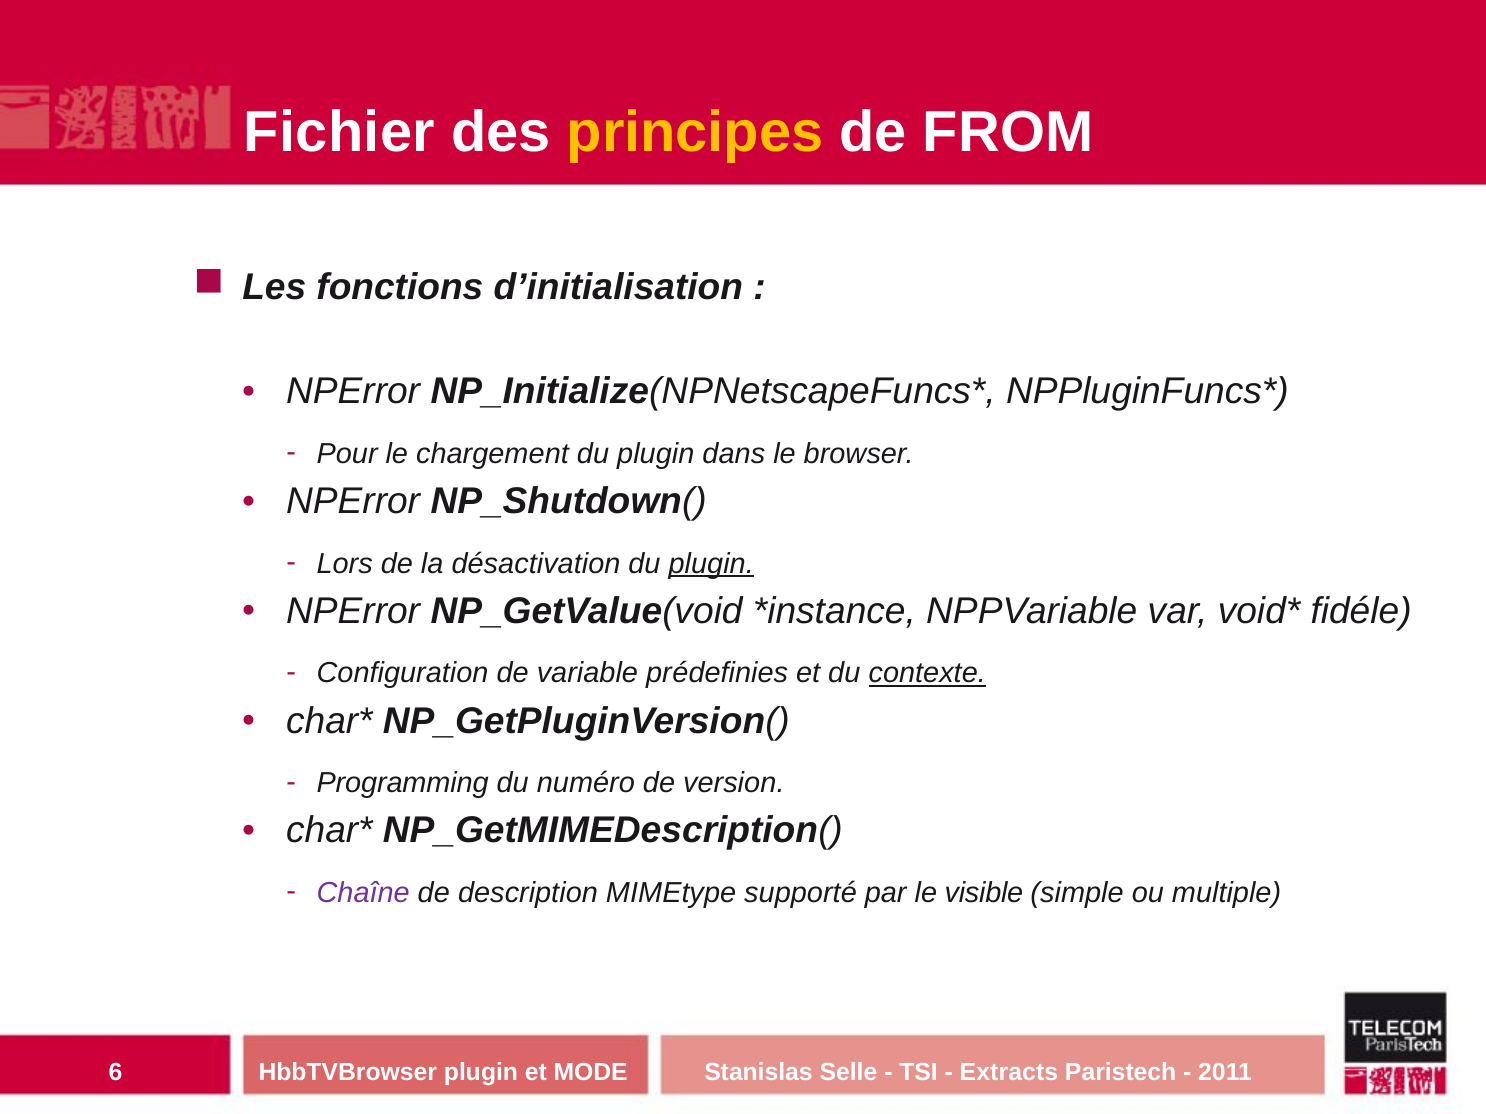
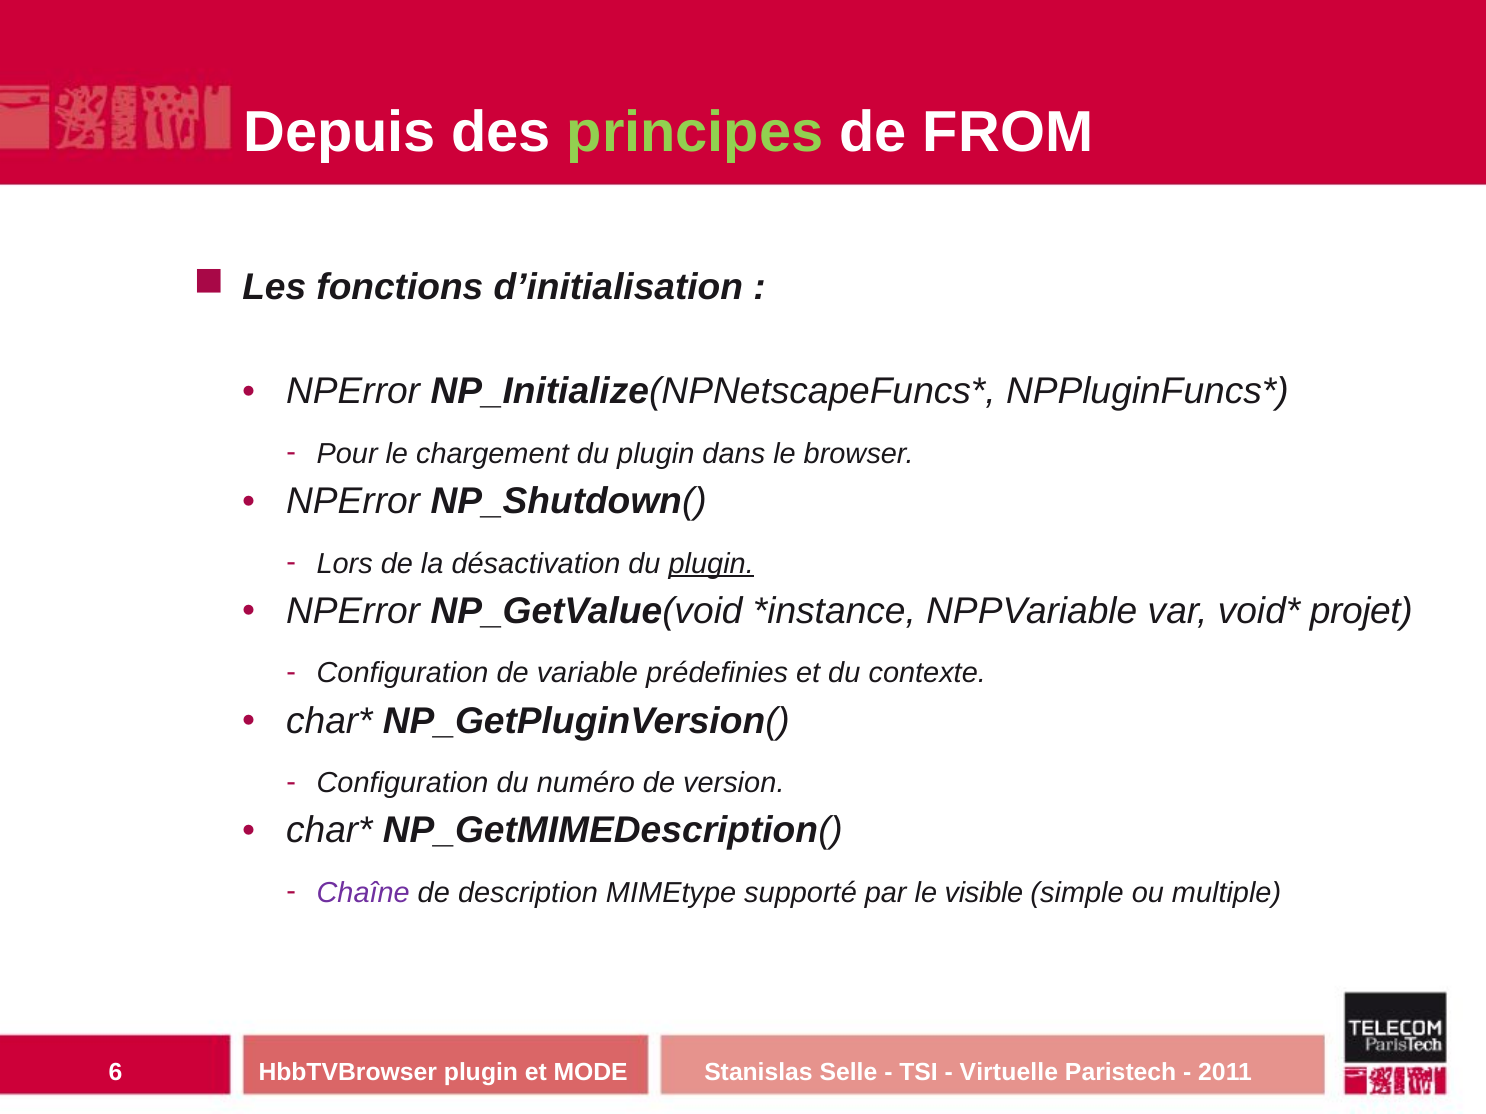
Fichier: Fichier -> Depuis (340, 133)
principes colour: yellow -> light green (695, 133)
fidéle: fidéle -> projet (1361, 611)
contexte underline: present -> none (927, 674)
Programming: Programming -> Configuration (403, 783)
Extracts: Extracts -> Virtuelle (1009, 1073)
